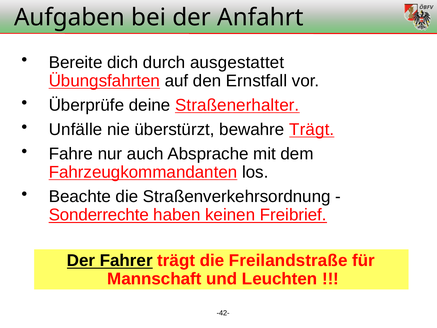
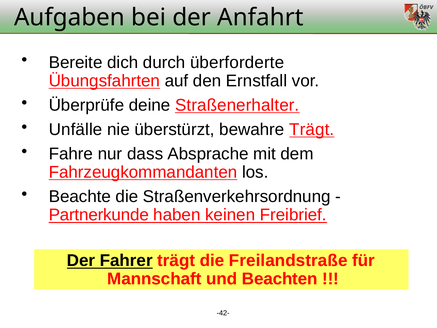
ausgestattet: ausgestattet -> überforderte (237, 62)
auch: auch -> dass (145, 154)
Sonderrechte: Sonderrechte -> Partnerkunde (99, 215)
Leuchten: Leuchten -> Beachten (280, 279)
